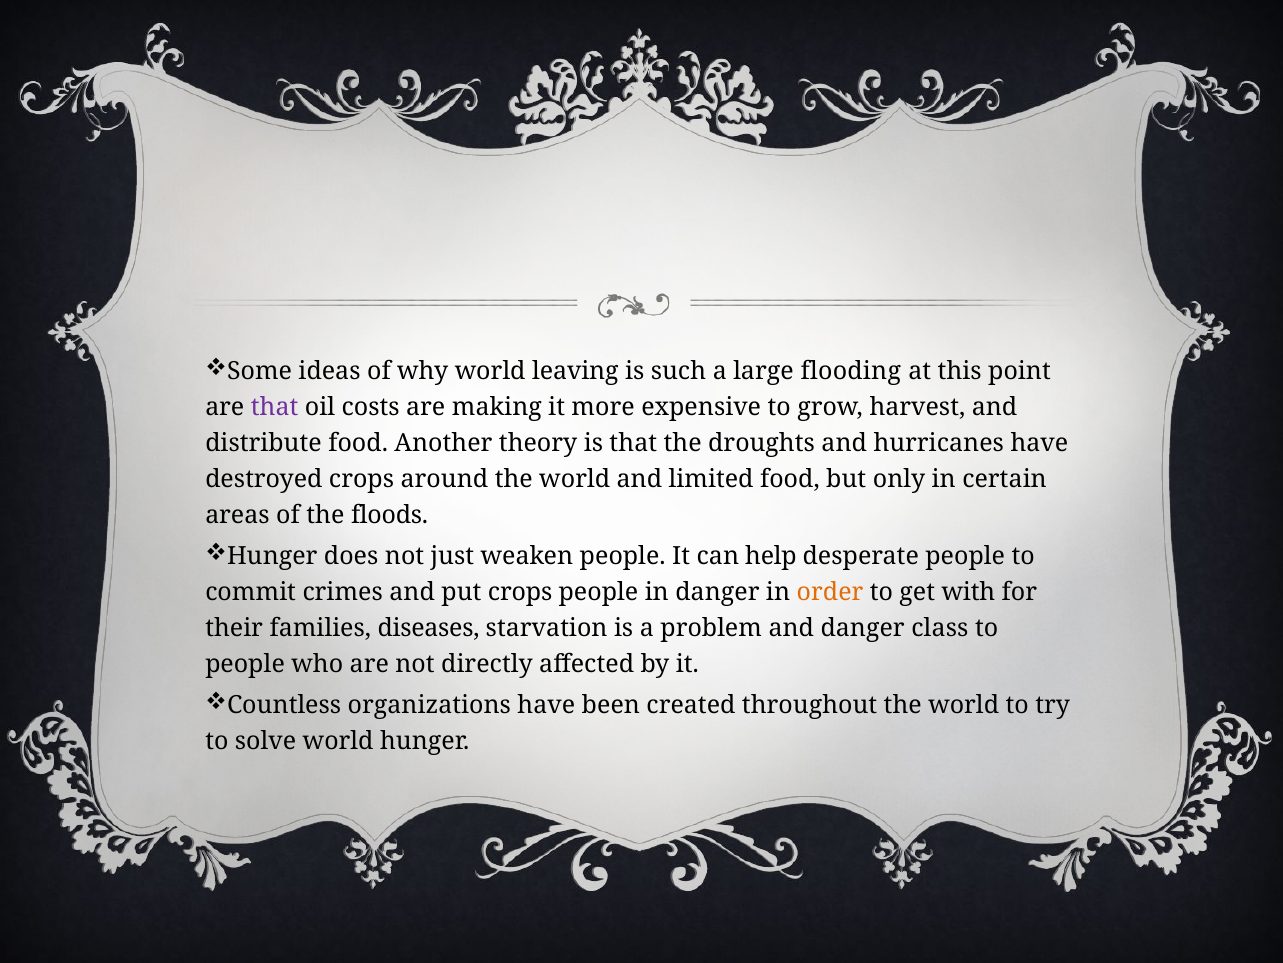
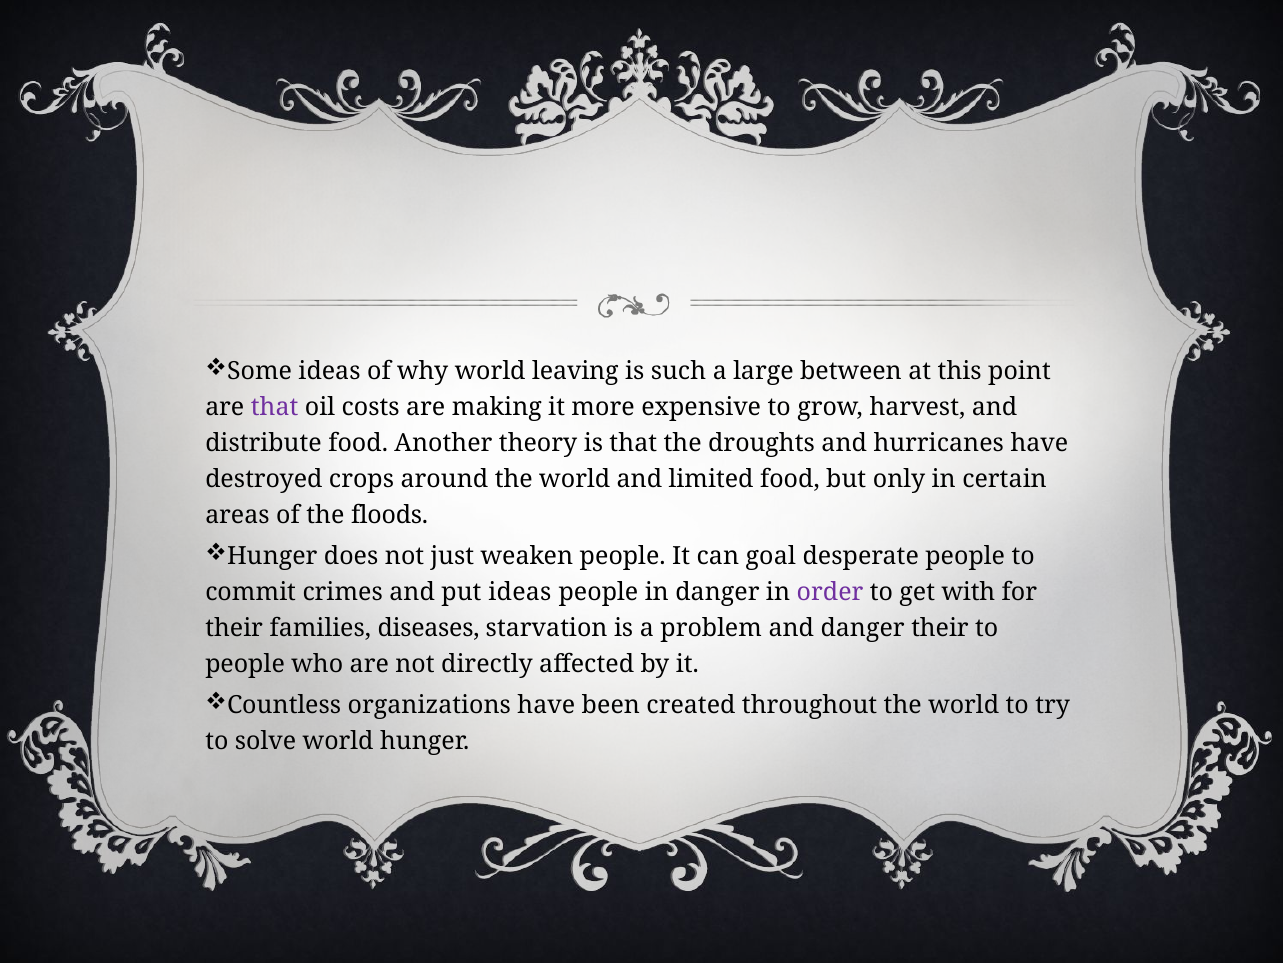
flooding: flooding -> between (851, 371)
help: help -> goal (771, 556)
put crops: crops -> ideas (520, 592)
order colour: orange -> purple (830, 592)
danger class: class -> their (940, 628)
